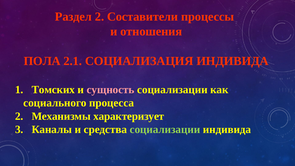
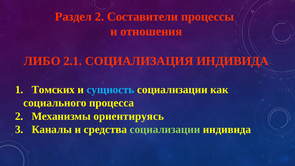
ПОЛА: ПОЛА -> ЛИБО (42, 61)
сущность colour: pink -> light blue (111, 90)
характеризует: характеризует -> ориентируясь (129, 116)
